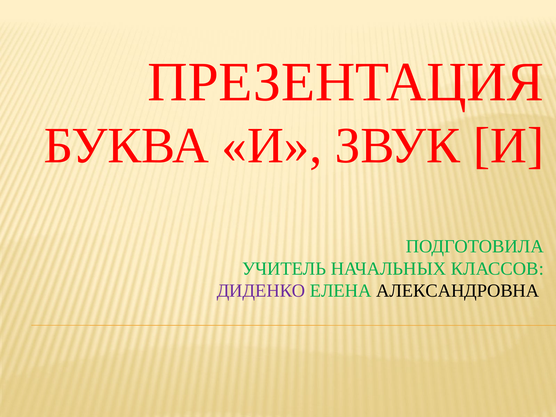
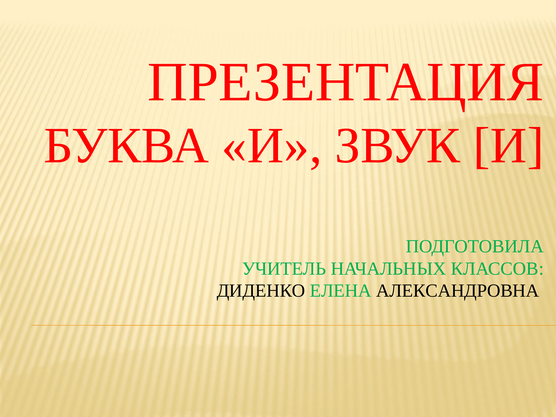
ДИДЕНКО colour: purple -> black (261, 291)
